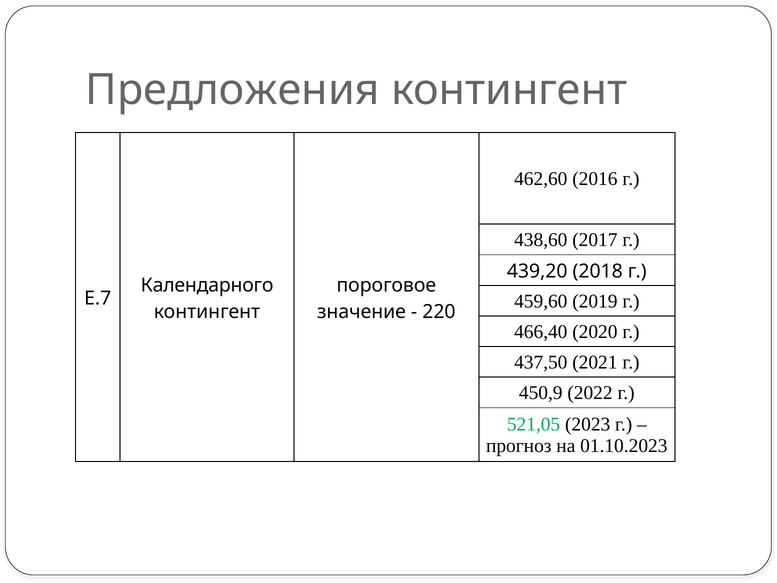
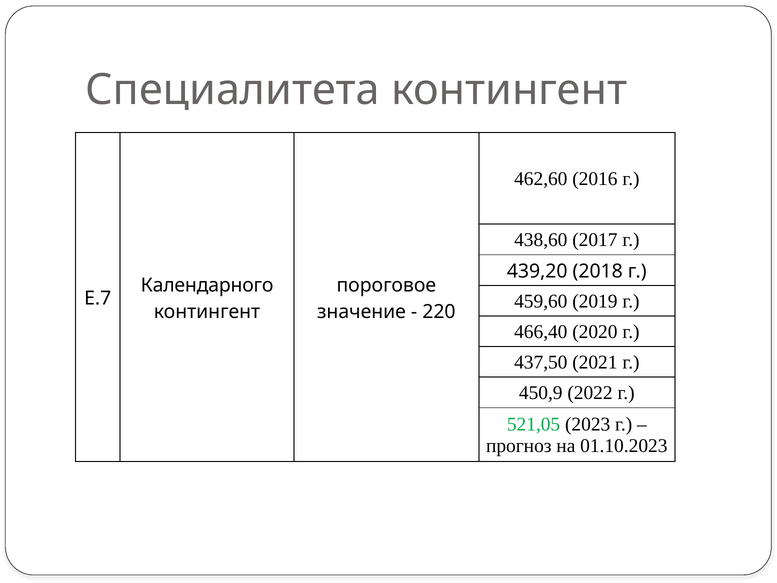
Предложения: Предложения -> Специалитета (233, 90)
